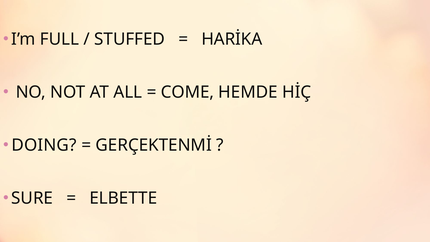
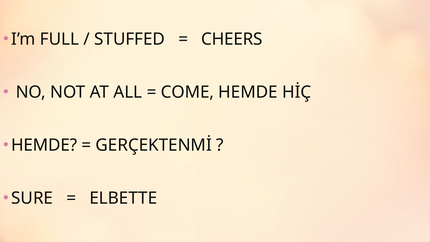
HARİKA: HARİKA -> CHEERS (232, 39)
DOING: DOING -> HEMDE (44, 145)
